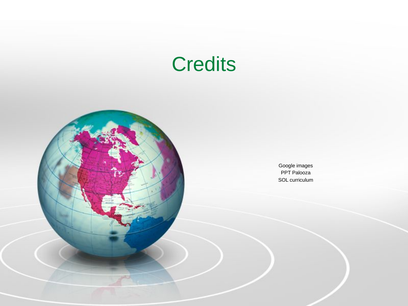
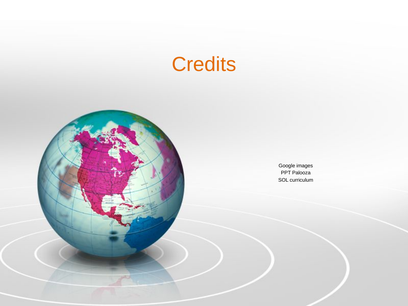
Credits colour: green -> orange (204, 64)
